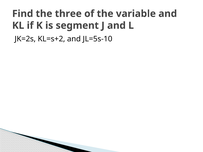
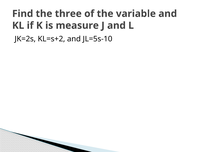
segment: segment -> measure (77, 26)
